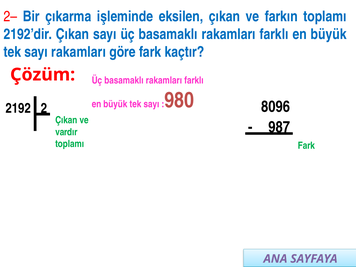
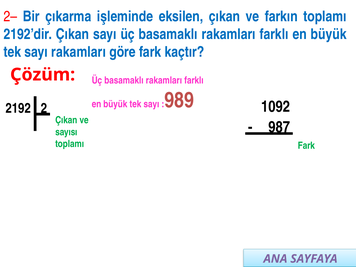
980: 980 -> 989 (179, 100)
8096: 8096 -> 1092 (276, 107)
vardır: vardır -> sayısı (66, 132)
